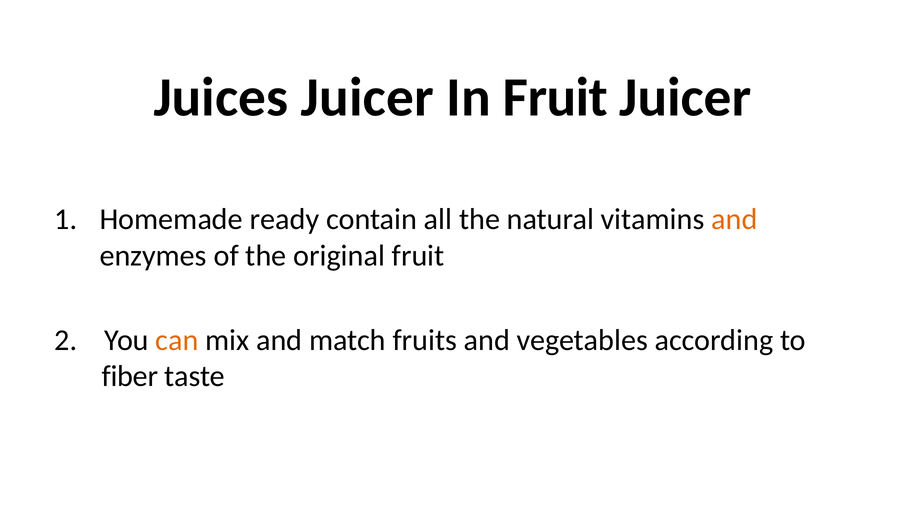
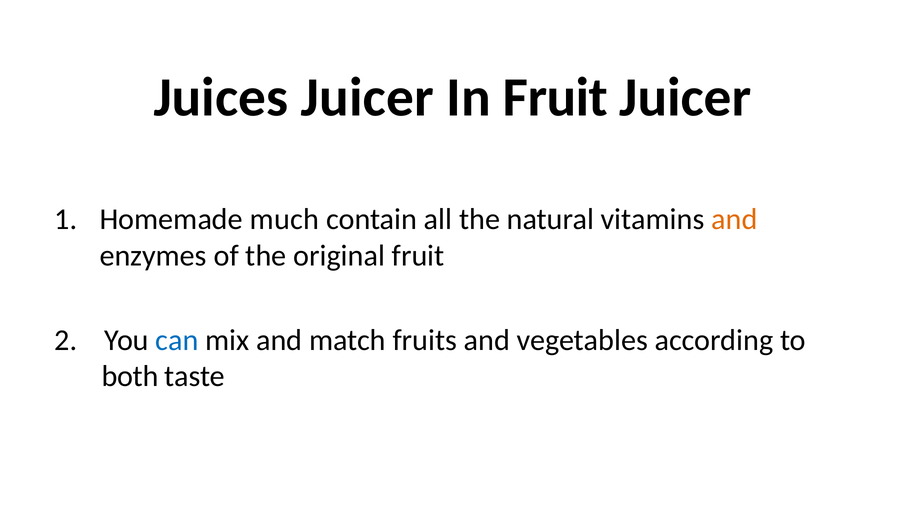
ready: ready -> much (284, 219)
can colour: orange -> blue (177, 340)
fiber: fiber -> both (130, 376)
